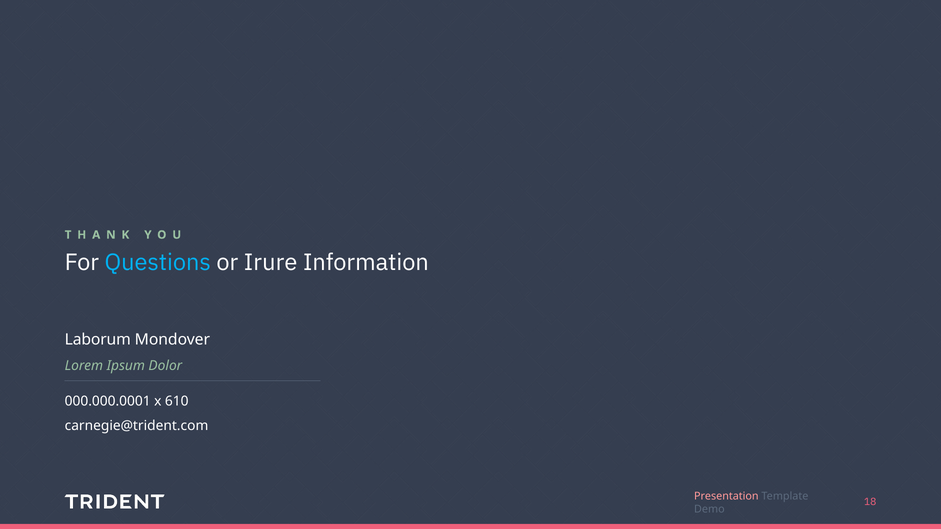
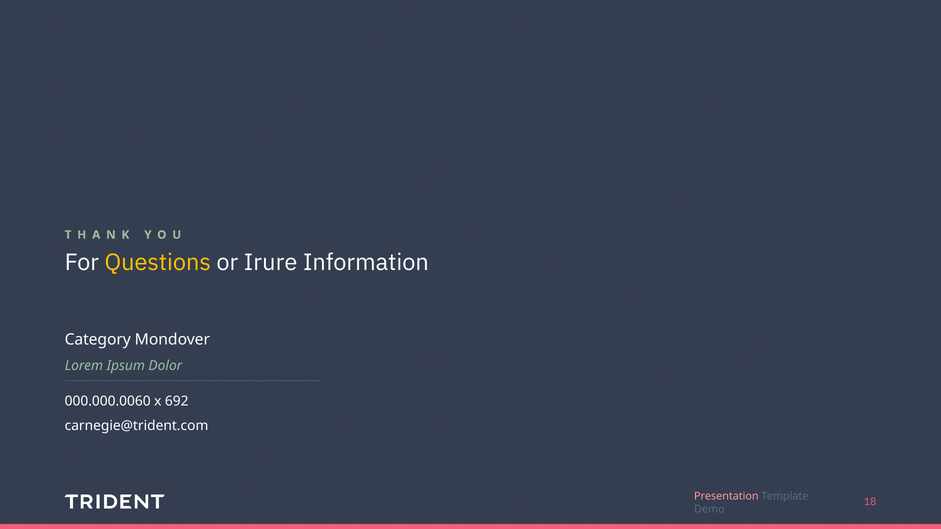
Questions colour: light blue -> yellow (158, 262)
Laborum: Laborum -> Category (98, 340)
000.000.0001: 000.000.0001 -> 000.000.0060 (108, 401)
610: 610 -> 692 (177, 401)
